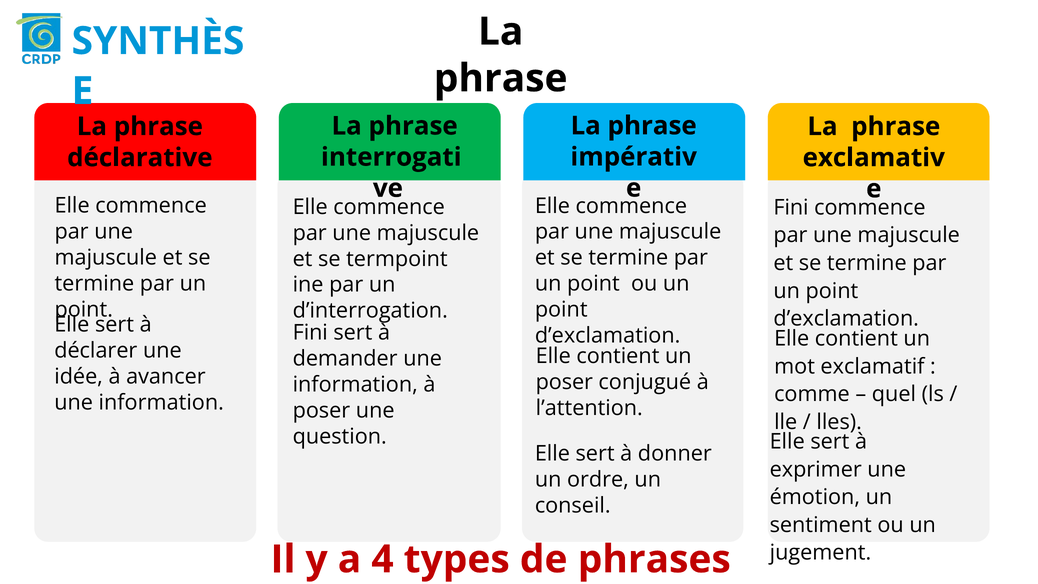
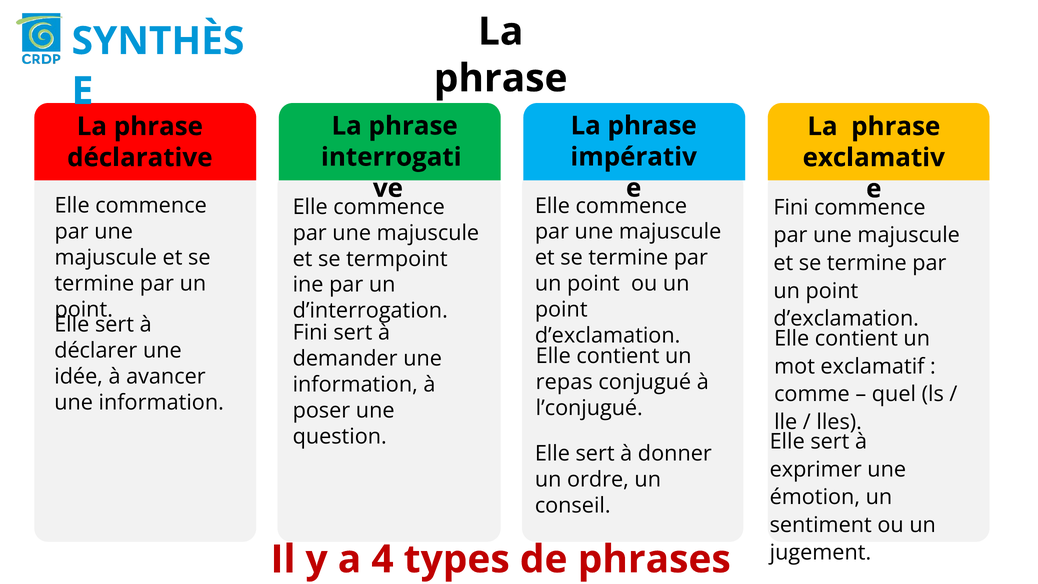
poser: poser -> repas (564, 382)
l’attention: l’attention -> l’conjugué (589, 408)
